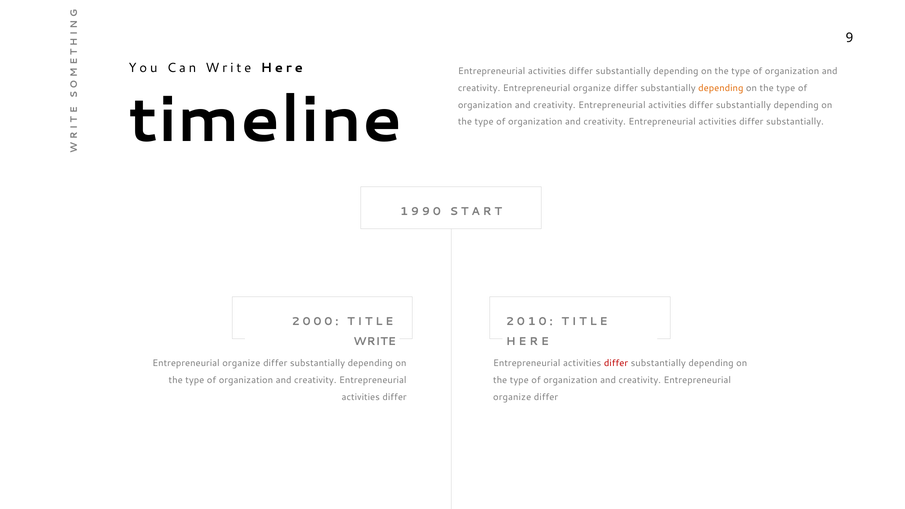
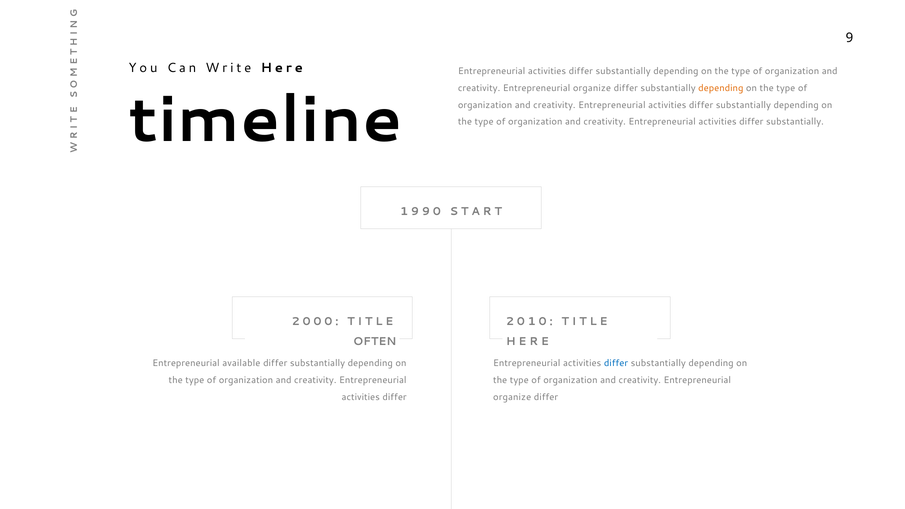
WRITE: WRITE -> OFTEN (375, 342)
organize: organize -> available (241, 363)
differ colour: red -> blue (616, 363)
